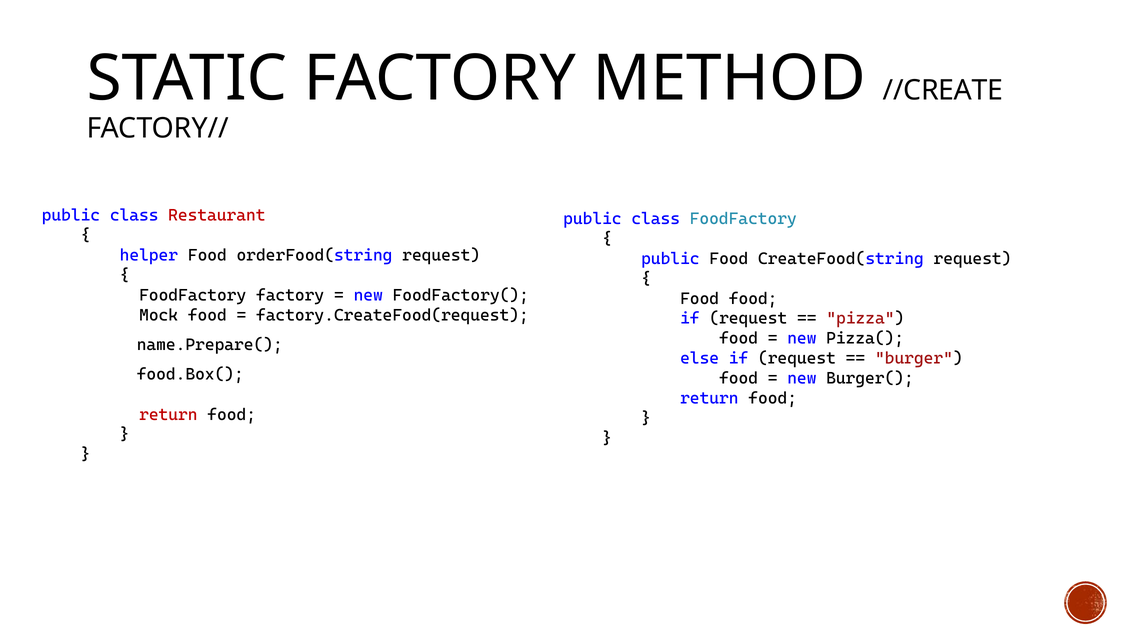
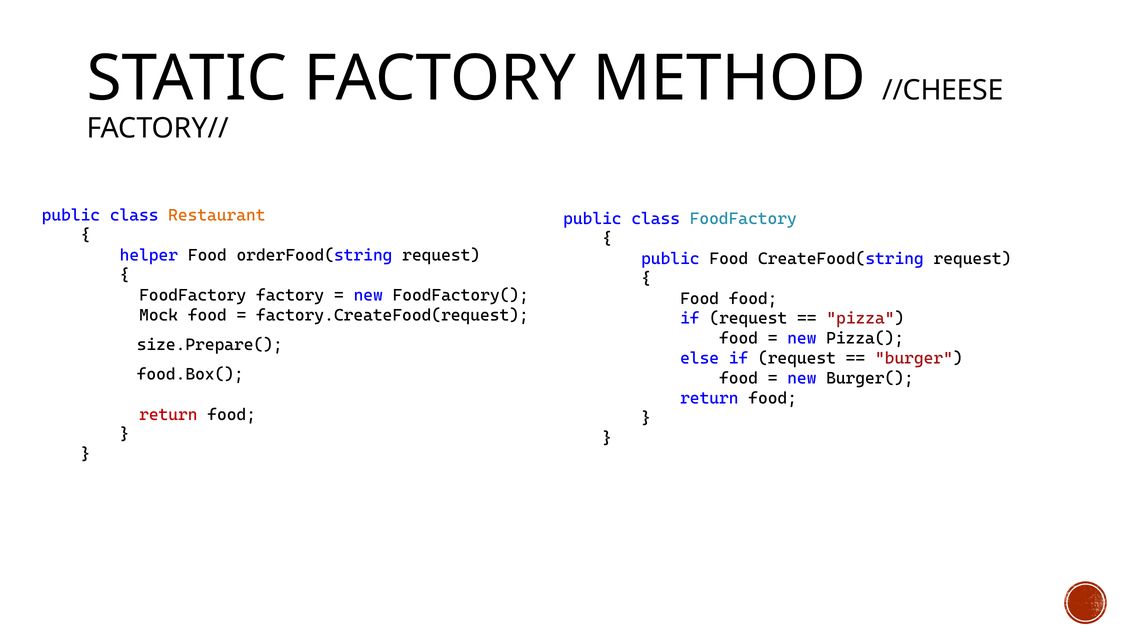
//CREATE: //CREATE -> //CHEESE (943, 90)
Restaurant colour: red -> orange (217, 216)
name.Prepare(: name.Prepare( -> size.Prepare( (210, 345)
